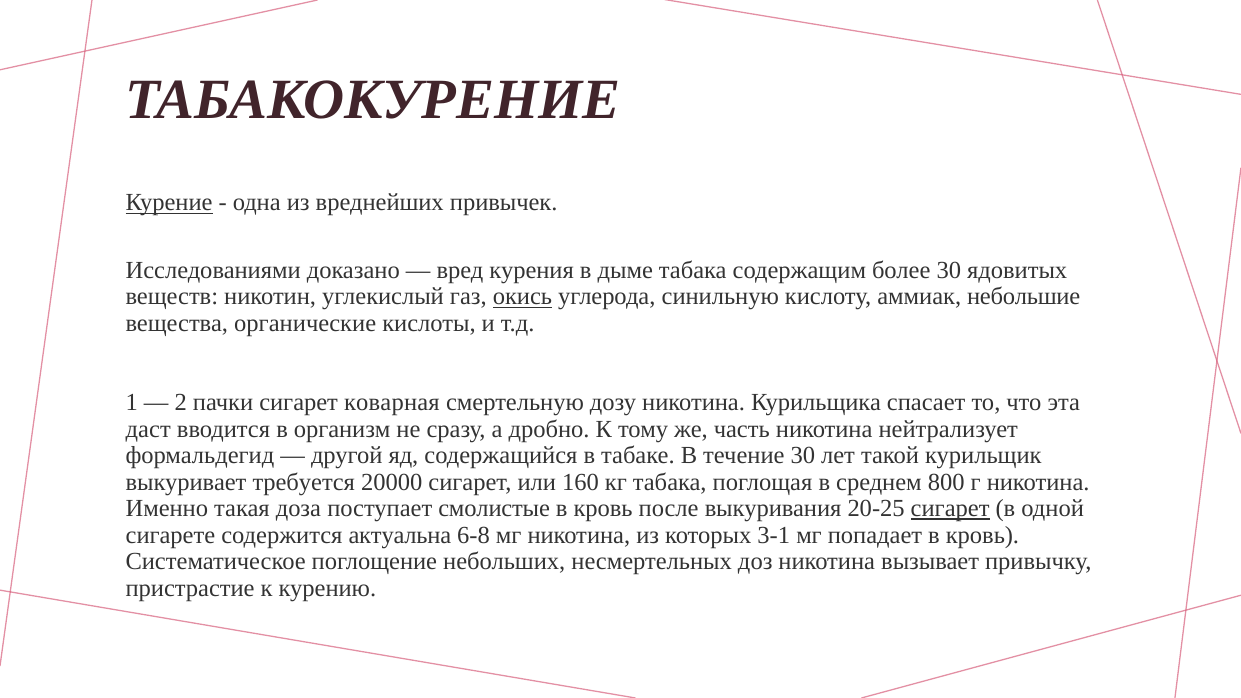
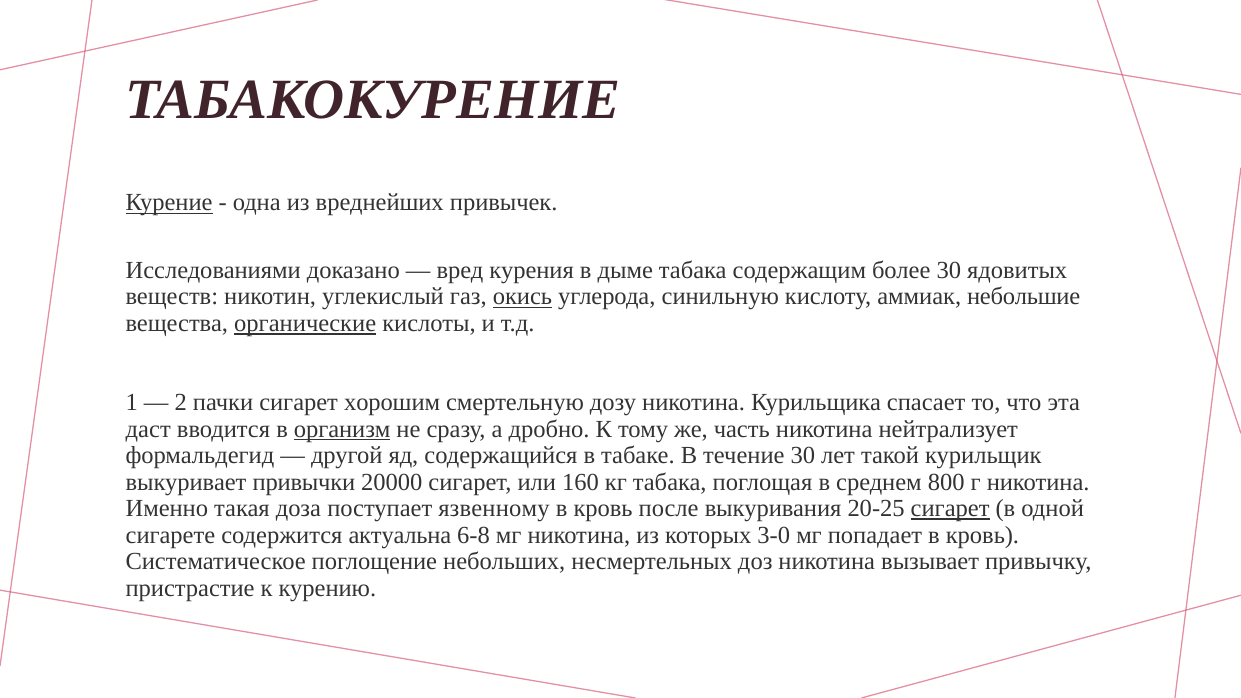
органические underline: none -> present (305, 323)
коварная: коварная -> хорошим (392, 402)
организм underline: none -> present (342, 429)
требуется: требуется -> привычки (304, 482)
смолистые: смолистые -> язвенному (494, 509)
3-1: 3-1 -> 3-0 (774, 535)
